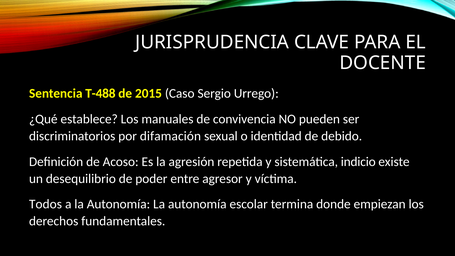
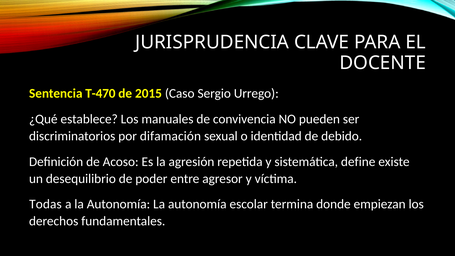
T-488: T-488 -> T-470 (100, 94)
indicio: indicio -> define (358, 162)
Todos: Todos -> Todas (45, 204)
